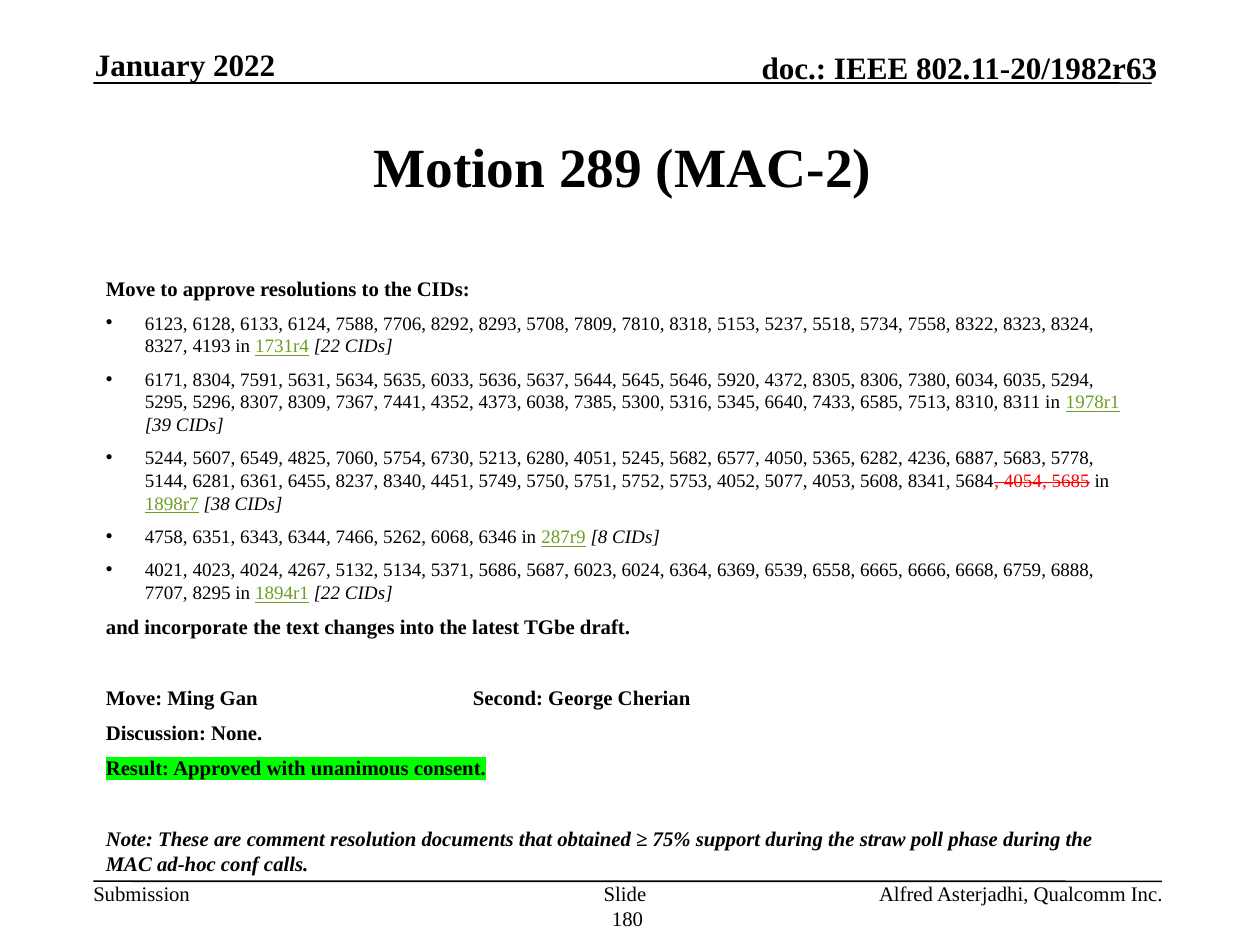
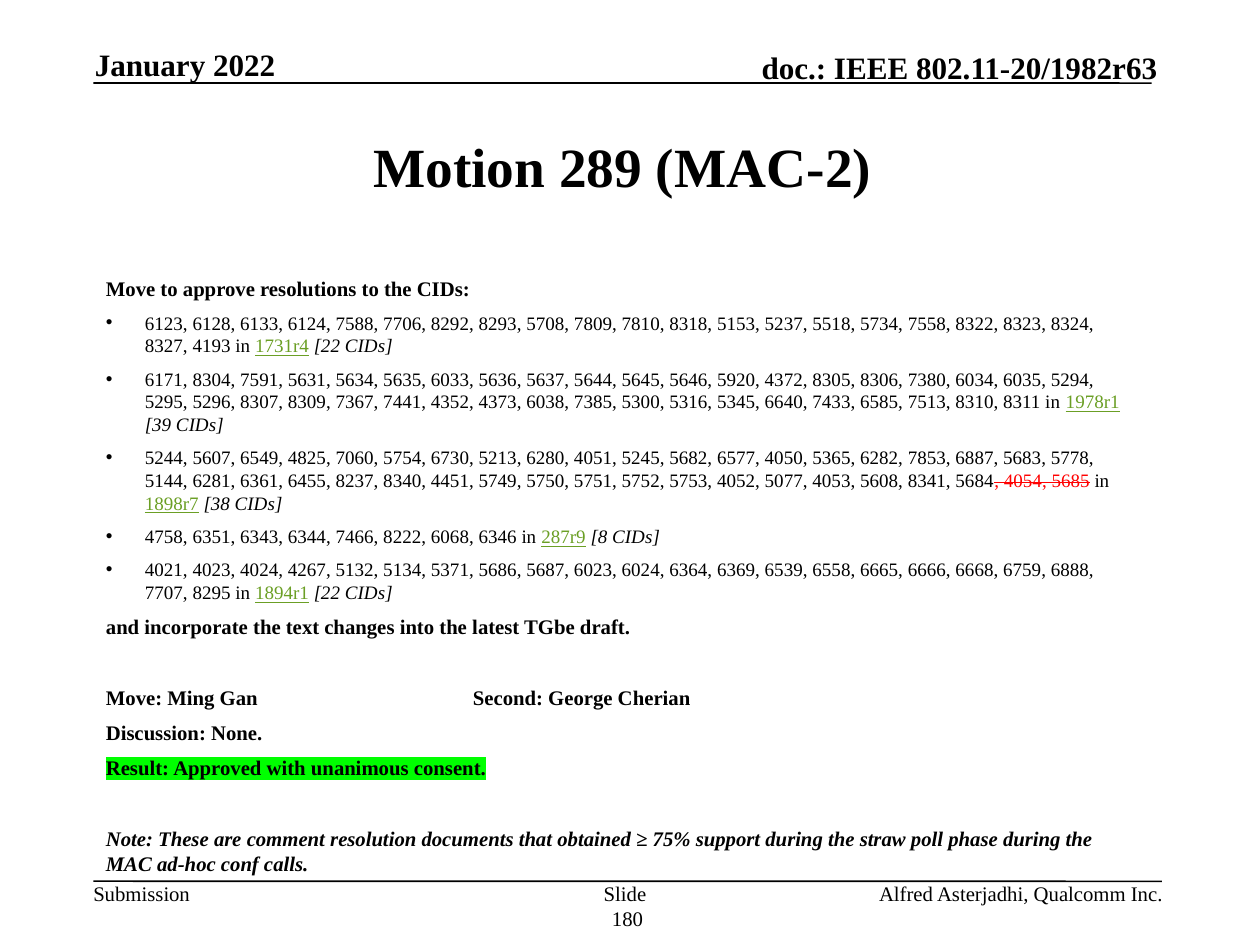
4236: 4236 -> 7853 (929, 459)
5262: 5262 -> 8222 (405, 538)
